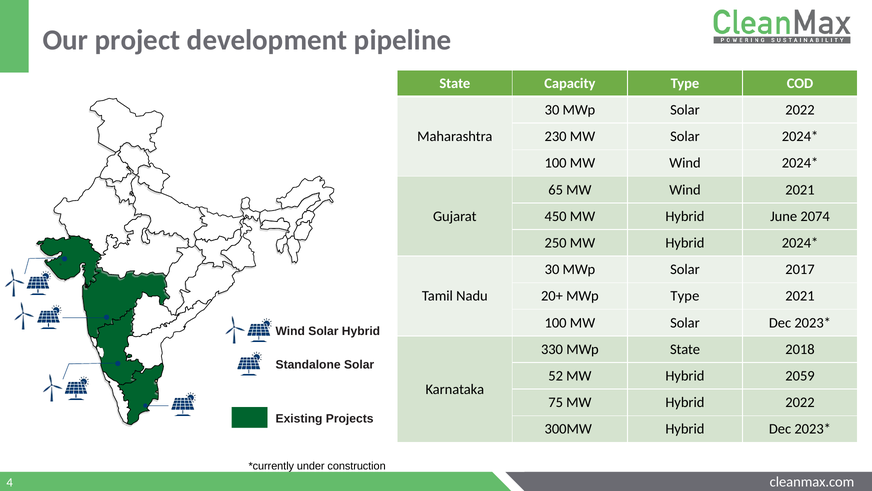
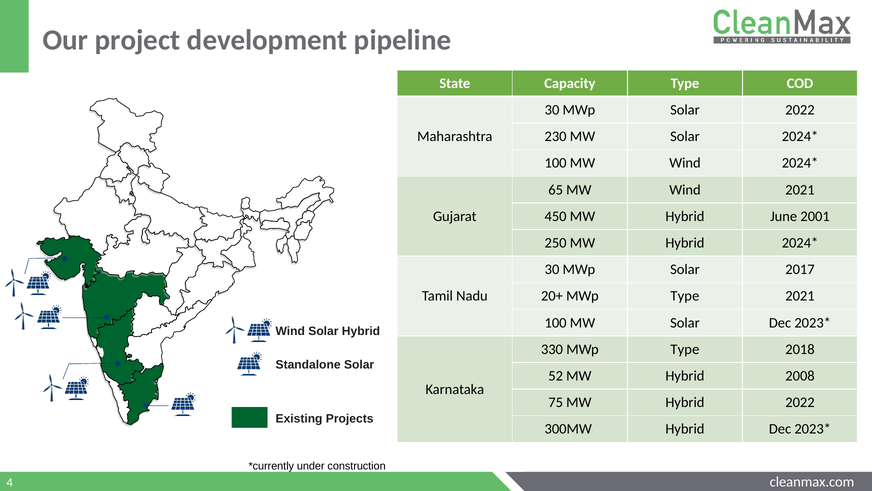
2074: 2074 -> 2001 (815, 216)
330 MWp State: State -> Type (685, 349)
2059: 2059 -> 2008 (800, 376)
